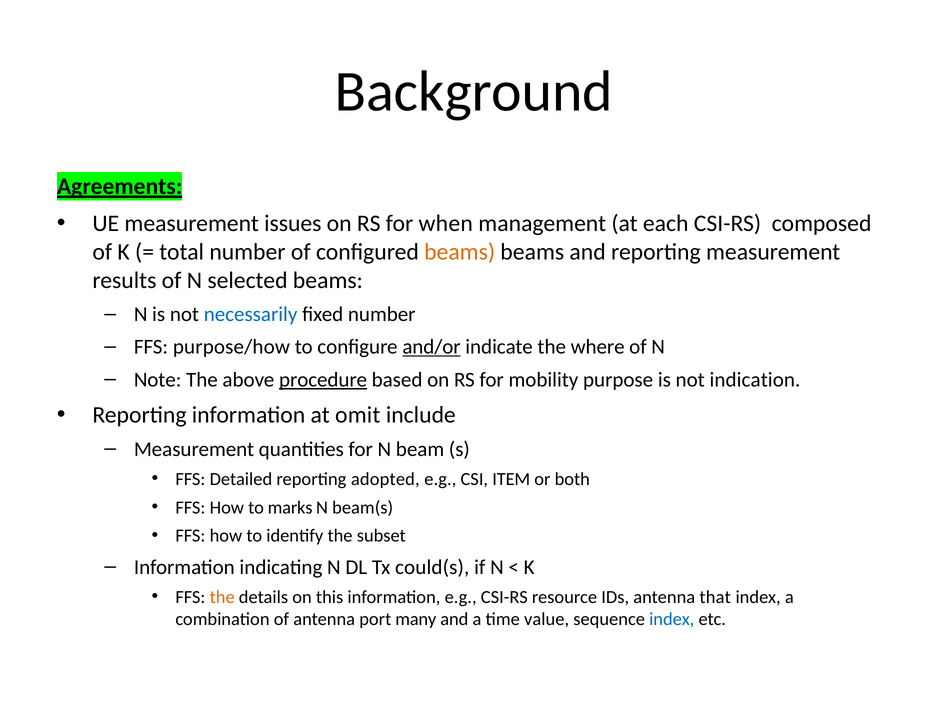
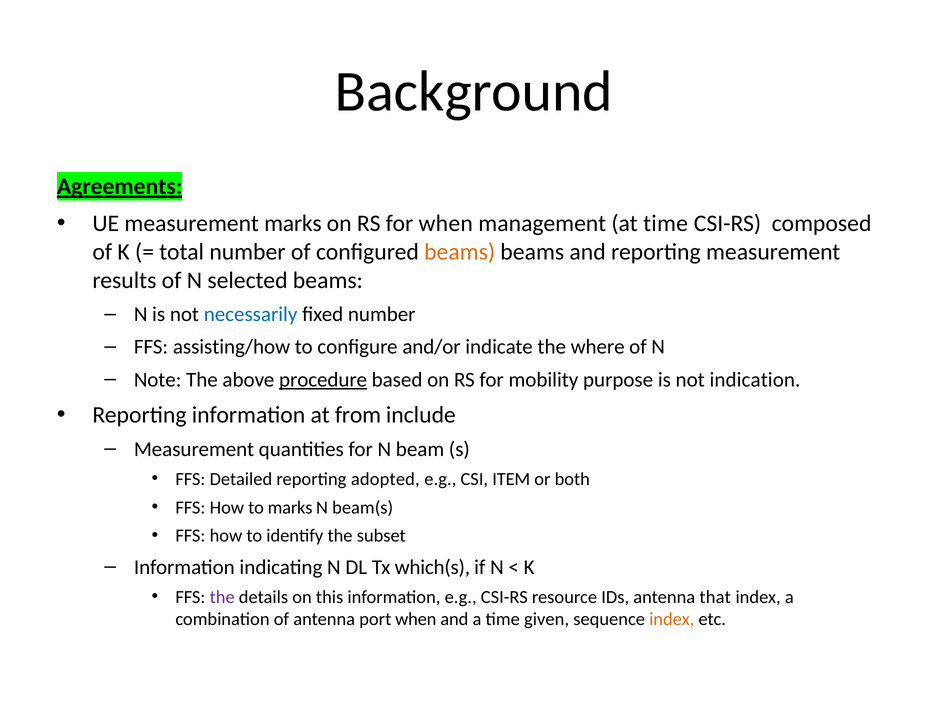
measurement issues: issues -> marks (293, 223)
at each: each -> time (666, 223)
purpose/how: purpose/how -> assisting/how (232, 347)
and/or underline: present -> none (431, 347)
omit: omit -> from (358, 415)
could(s: could(s -> which(s (432, 567)
the colour: orange -> purple (222, 597)
port many: many -> when (416, 619)
value: value -> given (547, 619)
index colour: blue -> orange (672, 619)
